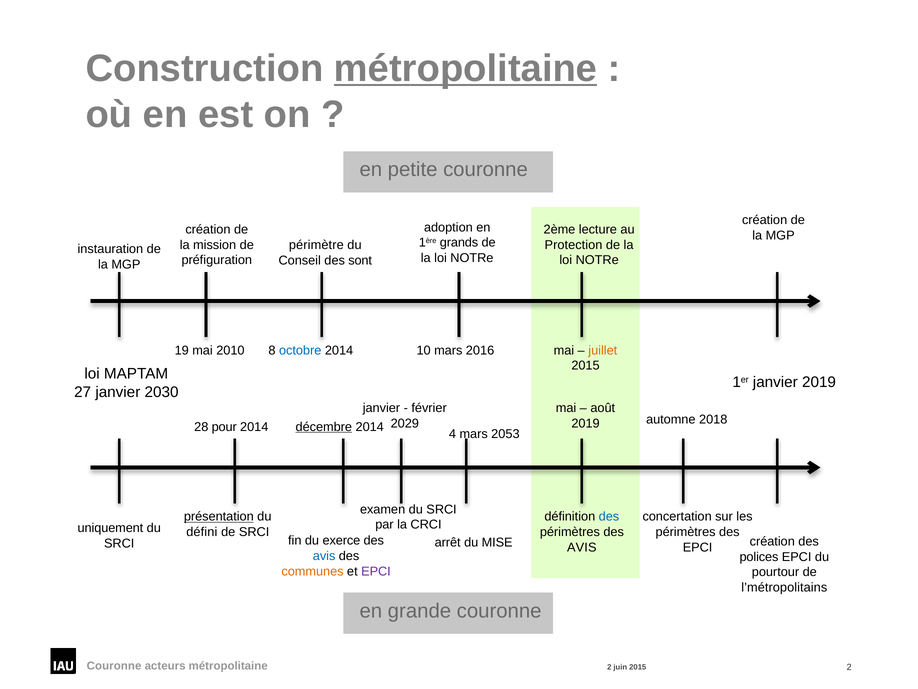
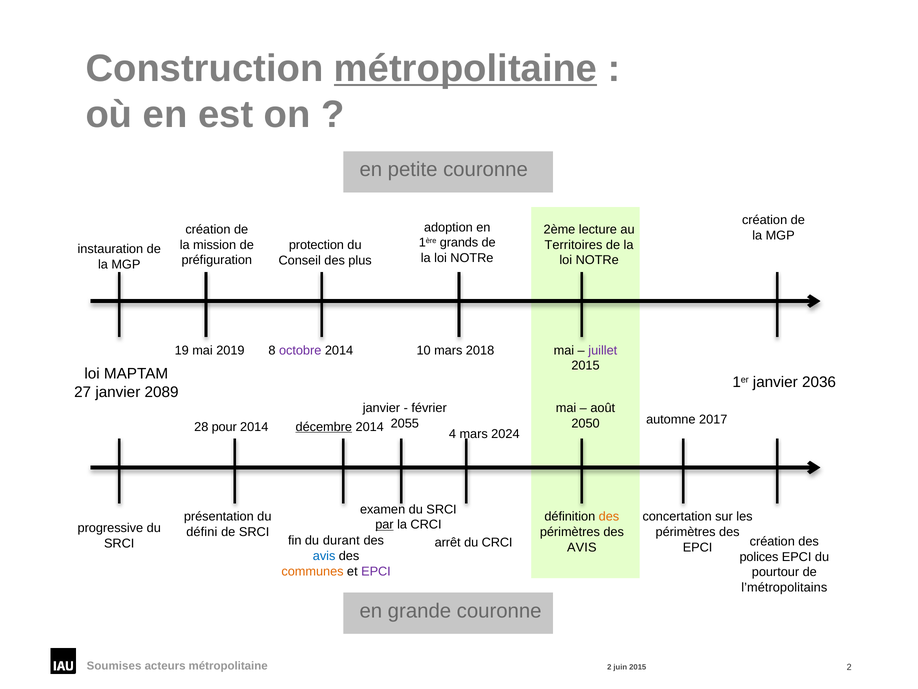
Protection: Protection -> Territoires (574, 245)
périmètre: périmètre -> protection (316, 245)
sont: sont -> plus (360, 260)
2010: 2010 -> 2019 (230, 350)
octobre colour: blue -> purple (300, 350)
2016: 2016 -> 2018 (480, 350)
juillet colour: orange -> purple (603, 350)
janvier 2019: 2019 -> 2036 (819, 382)
2030: 2030 -> 2089 (162, 392)
2018: 2018 -> 2017 (713, 419)
2029: 2029 -> 2055 (405, 423)
2019: 2019 -> 2050 (586, 423)
2053: 2053 -> 2024 (505, 434)
présentation underline: present -> none (219, 516)
des colour: blue -> orange (609, 516)
par underline: none -> present (384, 524)
uniquement: uniquement -> progressive (110, 528)
exerce: exerce -> durant (341, 540)
du MISE: MISE -> CRCI (497, 542)
Couronne: Couronne -> Soumises (114, 666)
